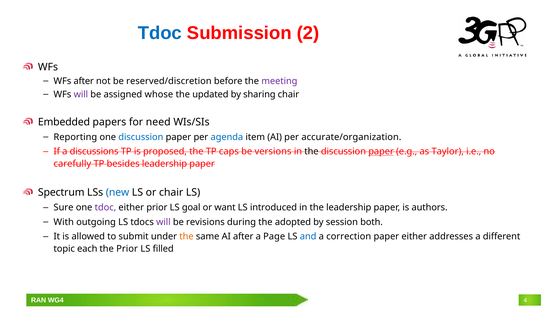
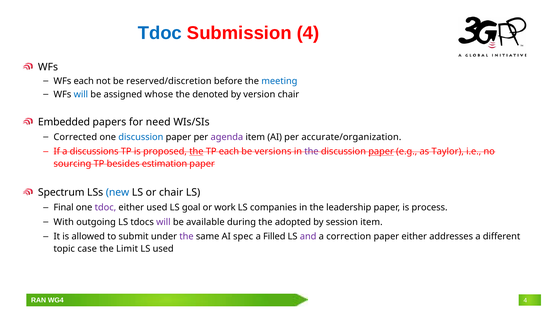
Submission 2: 2 -> 4 (308, 33)
WFs after: after -> each (84, 81)
meeting colour: purple -> blue (279, 81)
will colour: purple -> blue (81, 94)
updated: updated -> denoted (210, 94)
sharing: sharing -> version (259, 94)
Reporting: Reporting -> Corrected (75, 137)
agenda colour: blue -> purple (227, 137)
the underline: none -> present (196, 151)
TP caps: caps -> each (229, 151)
the colour: black -> purple (311, 151)
carefully: carefully -> sourcing (72, 164)
besides leadership: leadership -> estimation (165, 164)
Sure: Sure -> Final (64, 207)
either prior: prior -> used (157, 207)
want: want -> work (225, 207)
introduced: introduced -> companies (273, 207)
authors: authors -> process (430, 207)
revisions: revisions -> available (205, 222)
session both: both -> item (371, 222)
the colour: orange -> purple (186, 236)
AI after: after -> spec (243, 236)
Page: Page -> Filled (274, 236)
and colour: blue -> purple (308, 236)
each: each -> case (87, 248)
the Prior: Prior -> Limit (127, 248)
LS filled: filled -> used (163, 248)
